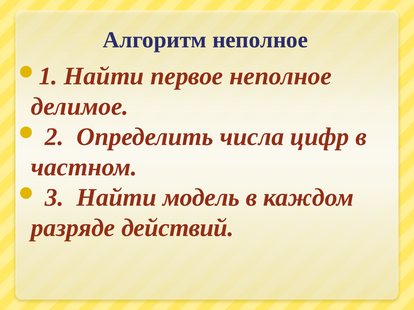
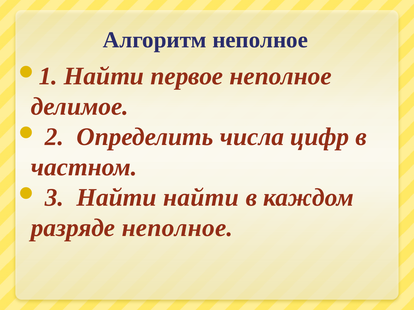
Найти модель: модель -> найти (201, 198)
разряде действий: действий -> неполное (177, 228)
